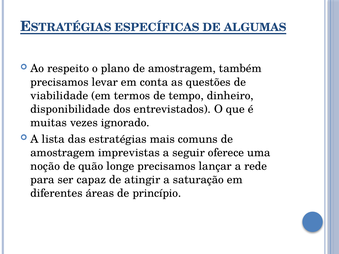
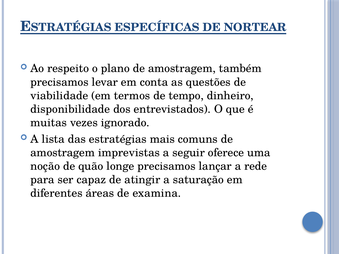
ALGUMAS: ALGUMAS -> NORTEAR (255, 27)
princípio: princípio -> examina (157, 193)
